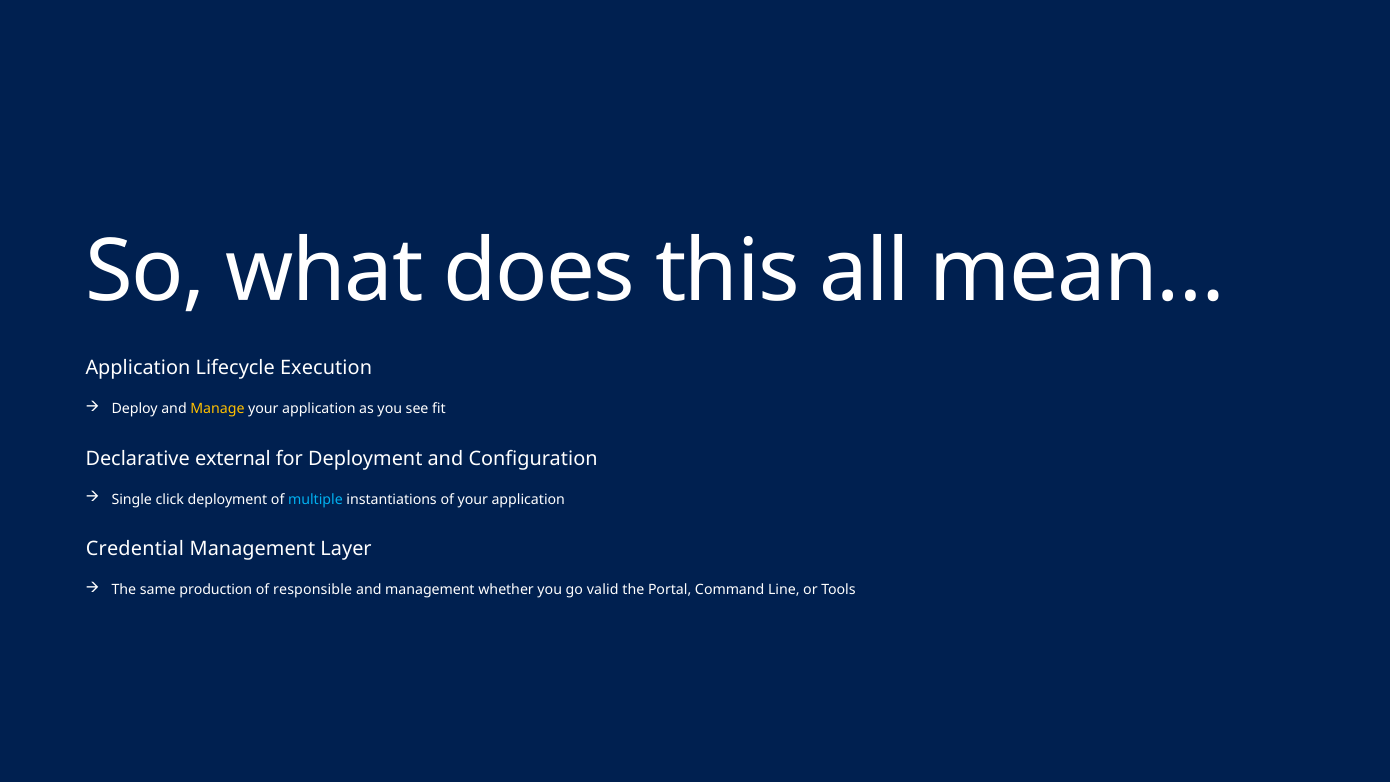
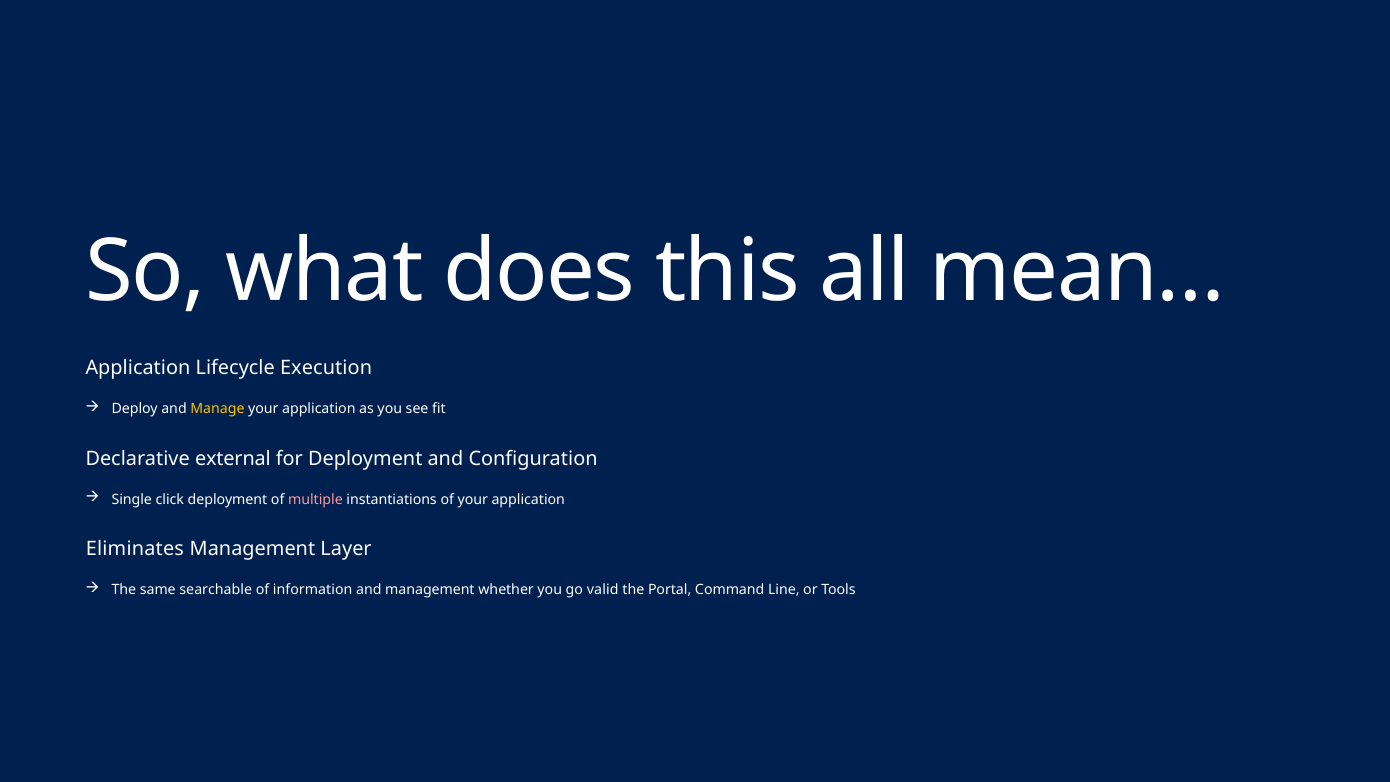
multiple colour: light blue -> pink (315, 499)
Credential: Credential -> Eliminates (135, 549)
production: production -> searchable (216, 590)
responsible: responsible -> information (313, 590)
